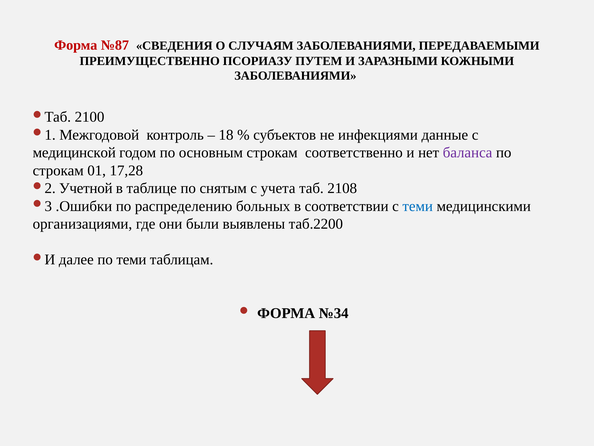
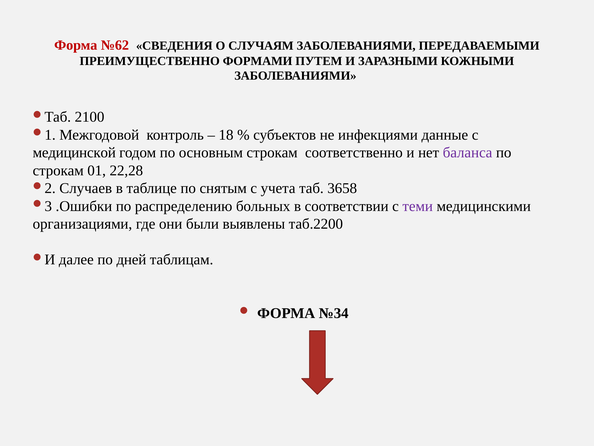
№87: №87 -> №62 (115, 45)
ПСОРИАЗУ: ПСОРИАЗУ -> ФОРМАМИ (258, 61)
17,28: 17,28 -> 22,28 (126, 170)
Учетной: Учетной -> Случаев (86, 188)
2108: 2108 -> 3658 (342, 188)
теми colour: blue -> purple (418, 206)
по теми: теми -> дней (131, 259)
